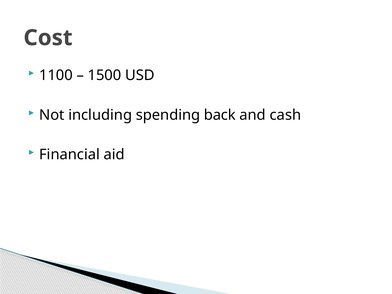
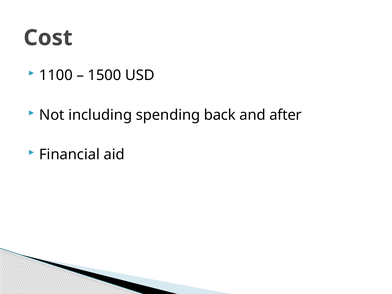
cash: cash -> after (286, 115)
